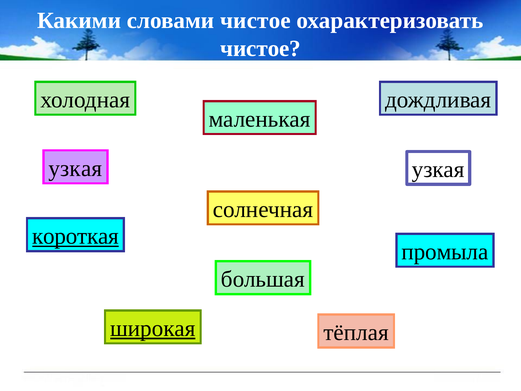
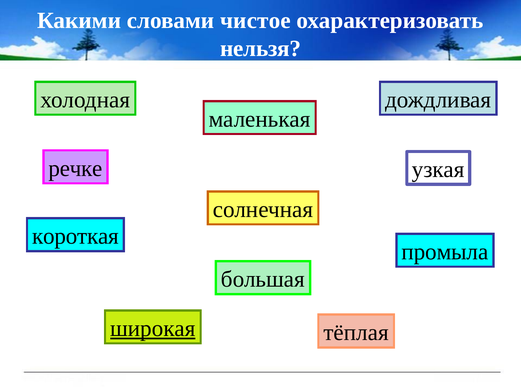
чистое: чистое -> нельзя (261, 48)
узкая: узкая -> речке (76, 168)
короткая underline: present -> none (76, 236)
